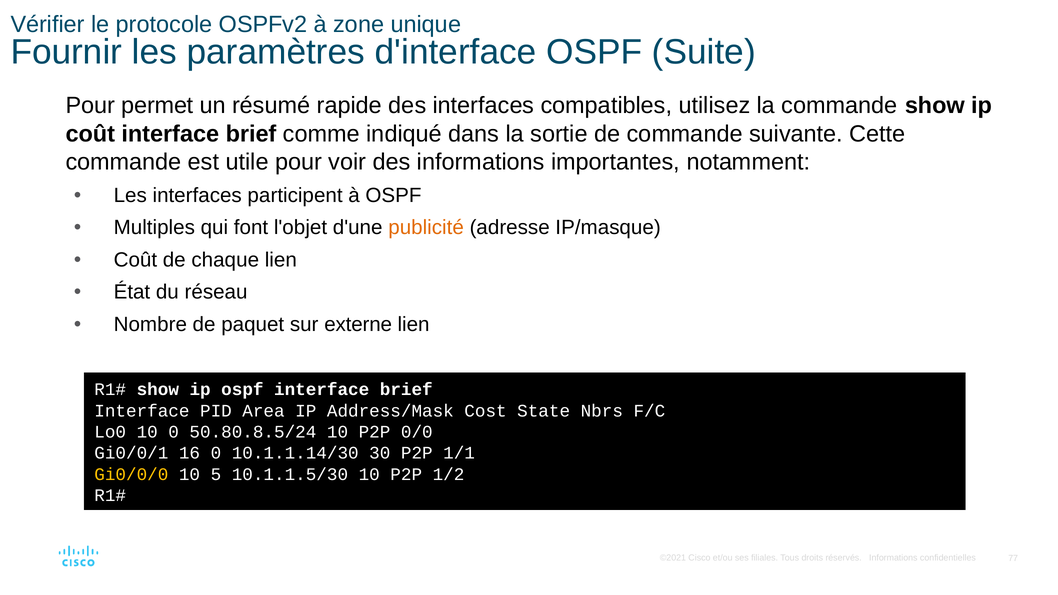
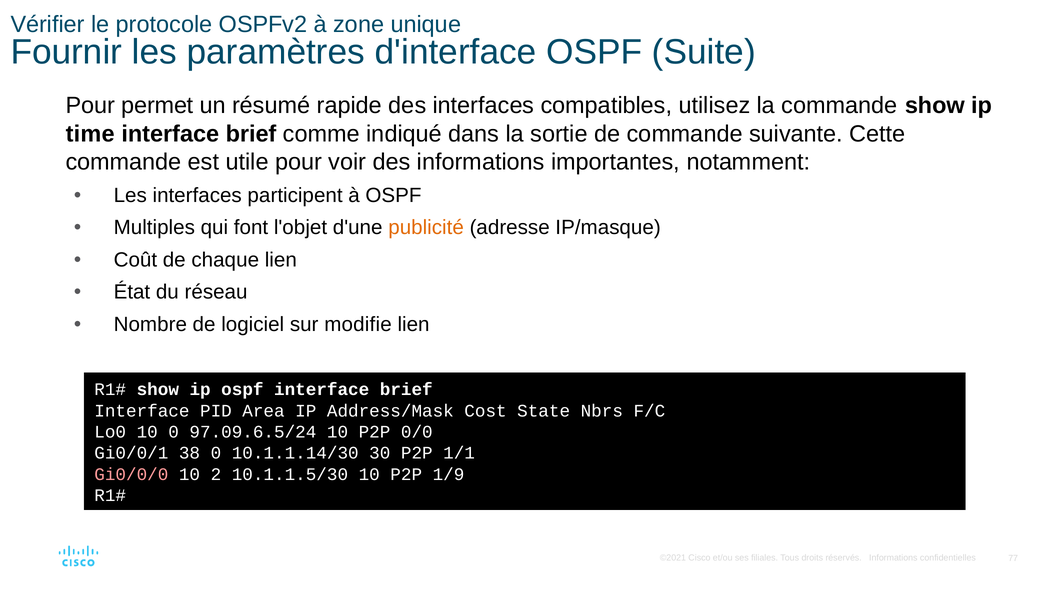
coût: coût -> time (90, 134)
paquet: paquet -> logiciel (253, 325)
externe: externe -> modifie (358, 325)
50.80.8.5/24: 50.80.8.5/24 -> 97.09.6.5/24 (253, 432)
16: 16 -> 38 (189, 453)
Gi0/0/0 colour: yellow -> pink (131, 474)
5: 5 -> 2 (216, 474)
1/2: 1/2 -> 1/9 (449, 474)
